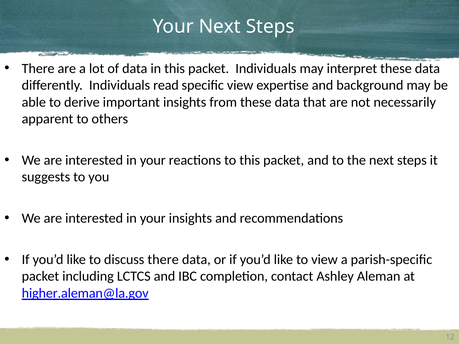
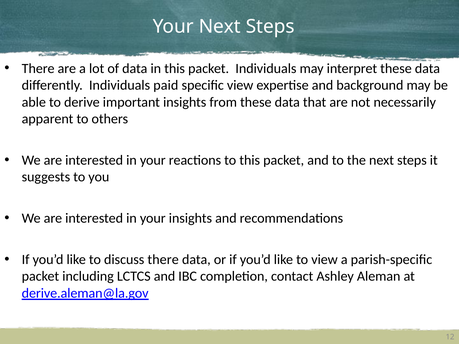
read: read -> paid (166, 85)
higher.aleman@la.gov: higher.aleman@la.gov -> derive.aleman@la.gov (85, 293)
